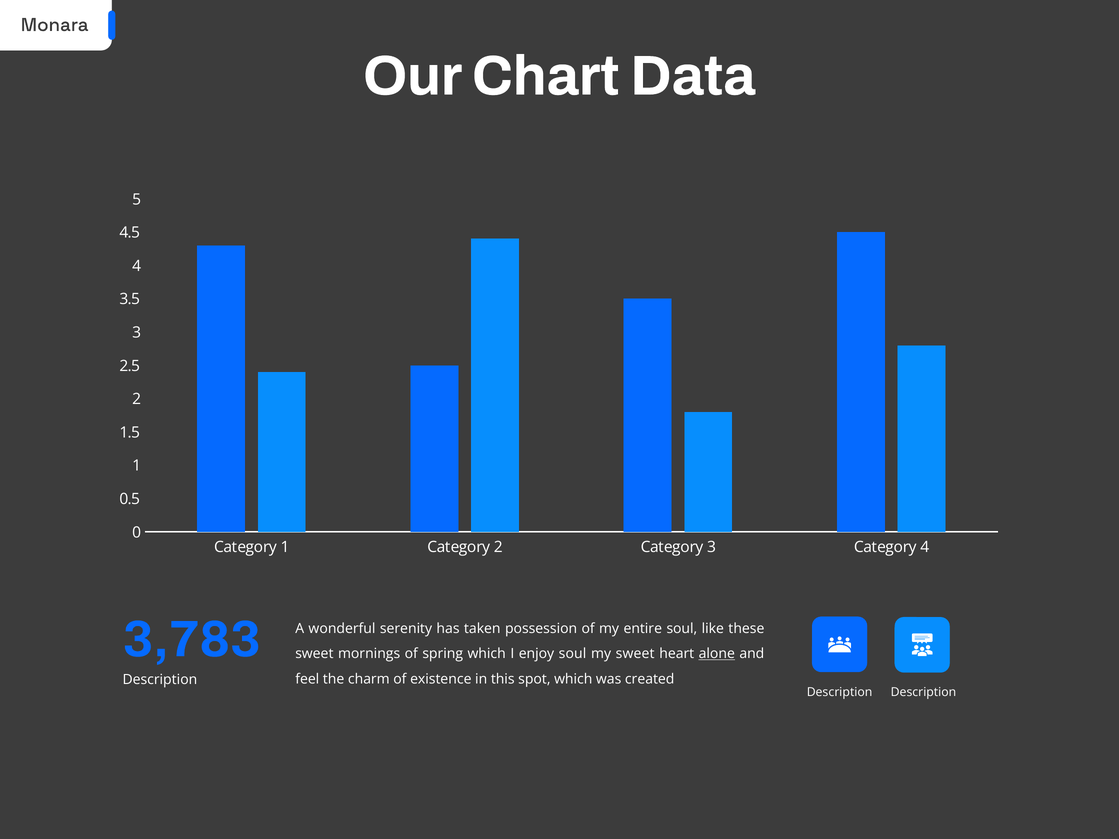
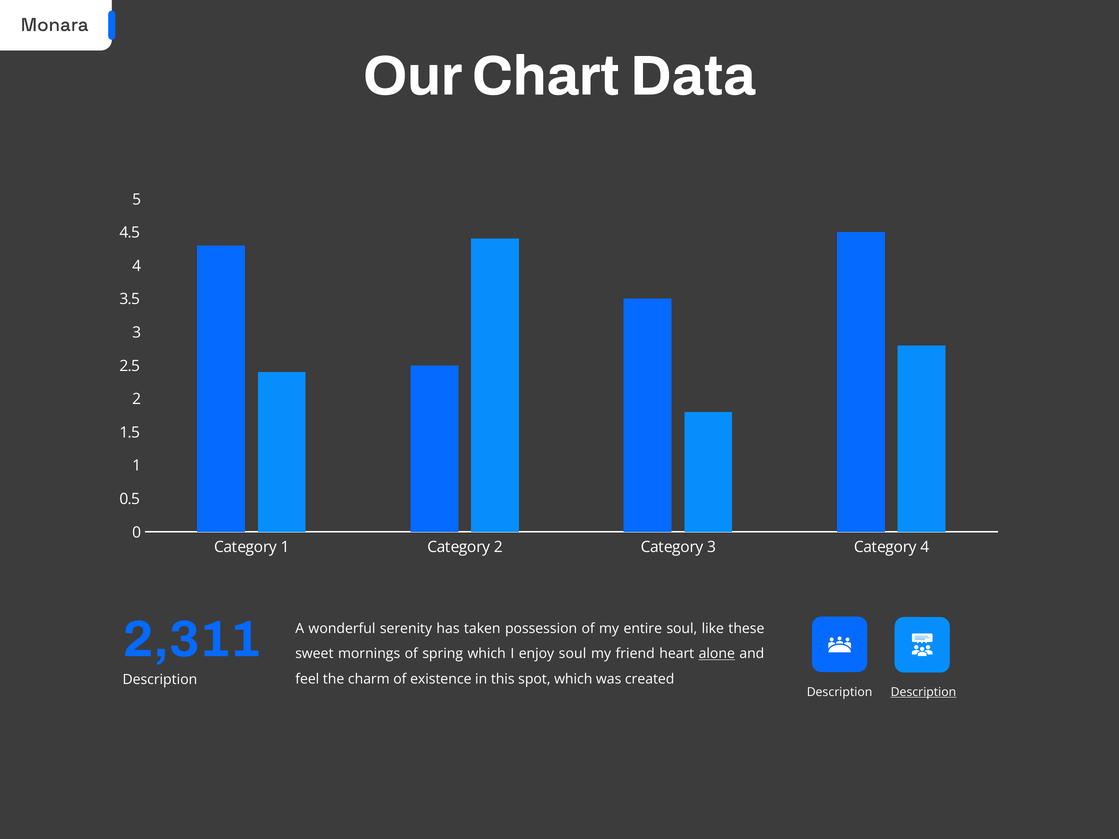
3,783: 3,783 -> 2,311 (192, 639)
my sweet: sweet -> friend (635, 654)
Description underline: none -> present (923, 692)
